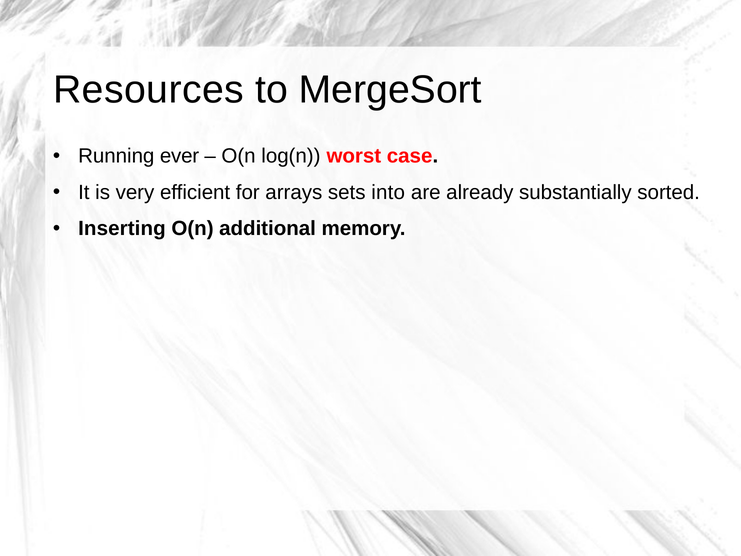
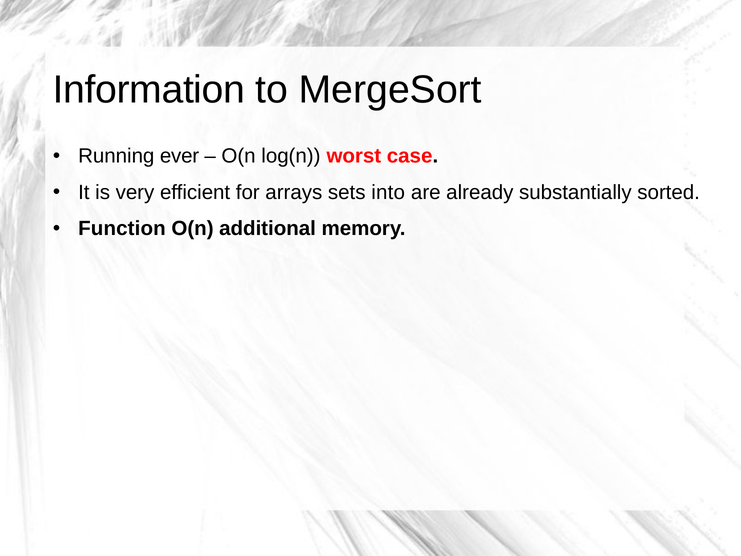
Resources: Resources -> Information (149, 90)
Inserting: Inserting -> Function (122, 228)
